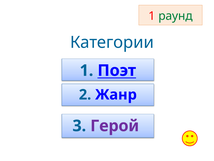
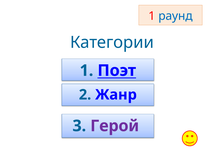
раунд colour: green -> blue (175, 16)
